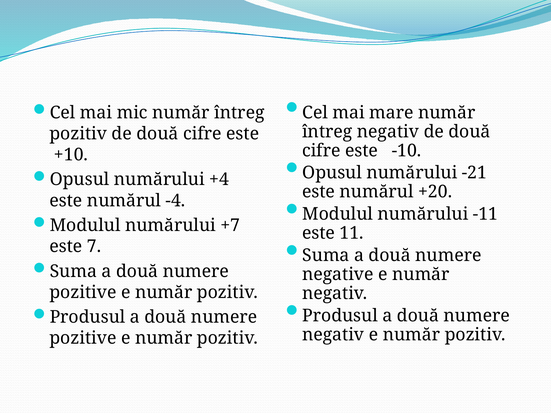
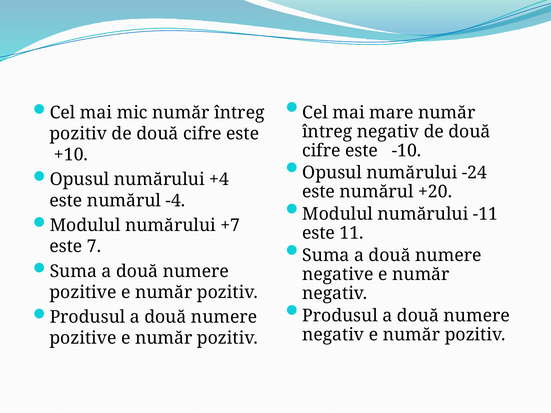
-21: -21 -> -24 (474, 173)
